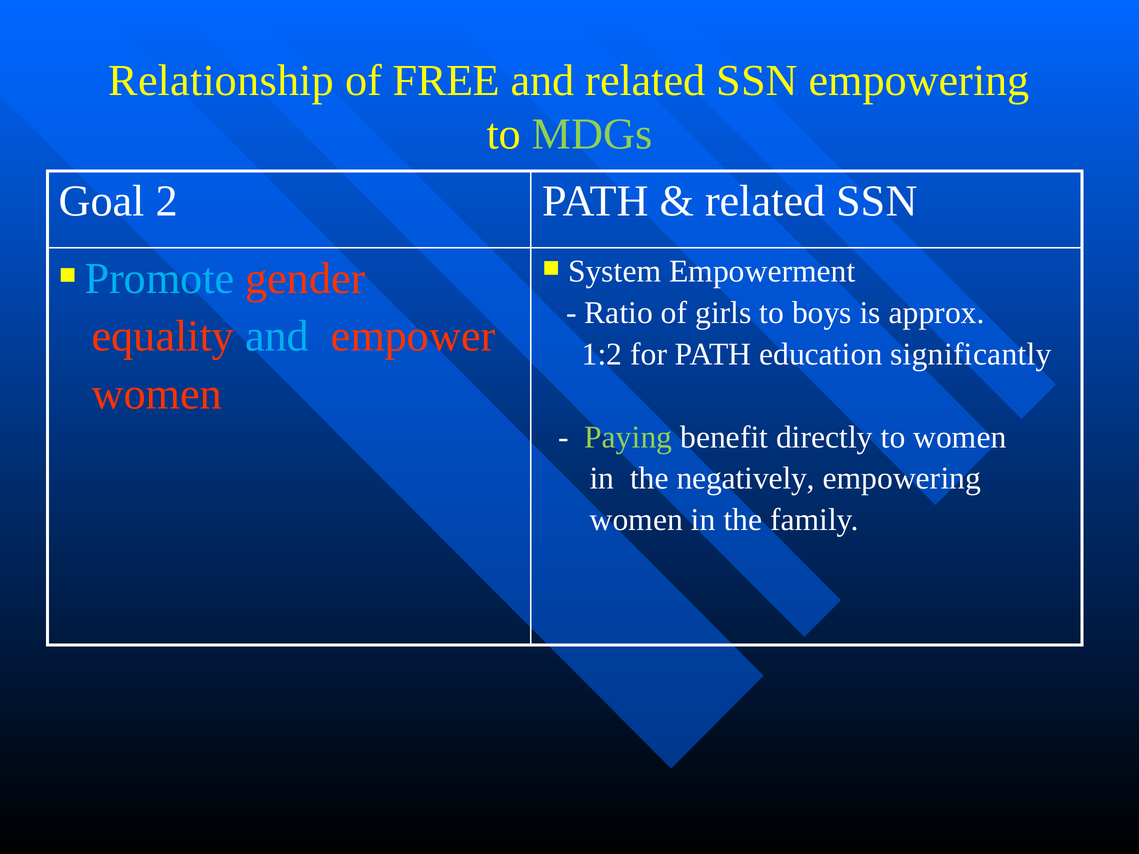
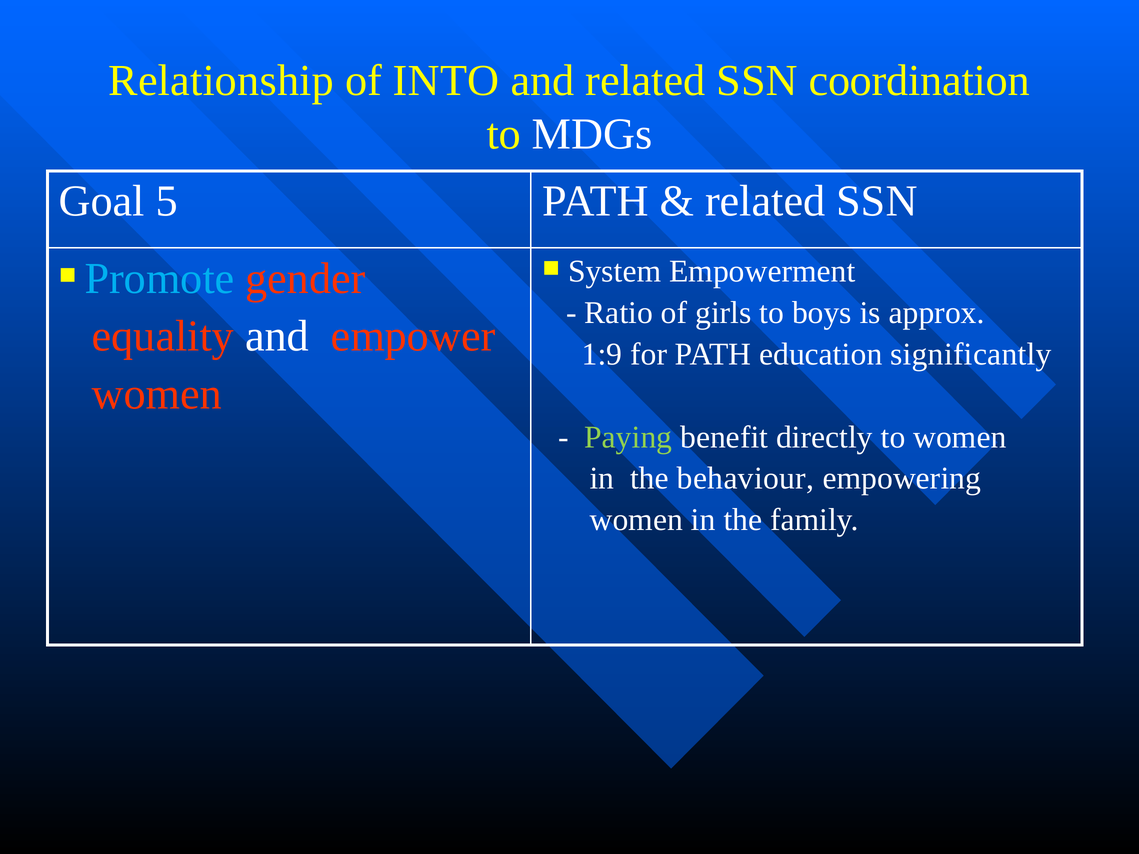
FREE: FREE -> INTO (446, 81)
SSN empowering: empowering -> coordination (919, 81)
MDGs colour: light green -> white (592, 134)
2: 2 -> 5 (167, 201)
and colour: light blue -> white (277, 336)
1:2: 1:2 -> 1:9 (602, 354)
negatively: negatively -> behaviour (746, 479)
